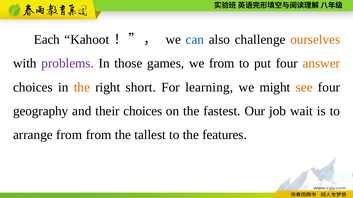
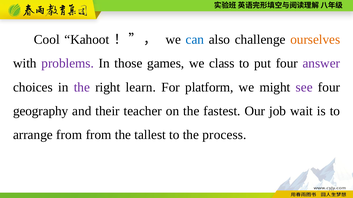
Each: Each -> Cool (47, 40)
we from: from -> class (222, 64)
answer colour: orange -> purple (321, 64)
the colour: orange -> purple (82, 87)
short: short -> learn (141, 87)
learning: learning -> platform (209, 87)
see colour: orange -> purple (304, 87)
their choices: choices -> teacher (143, 111)
features: features -> process (224, 135)
